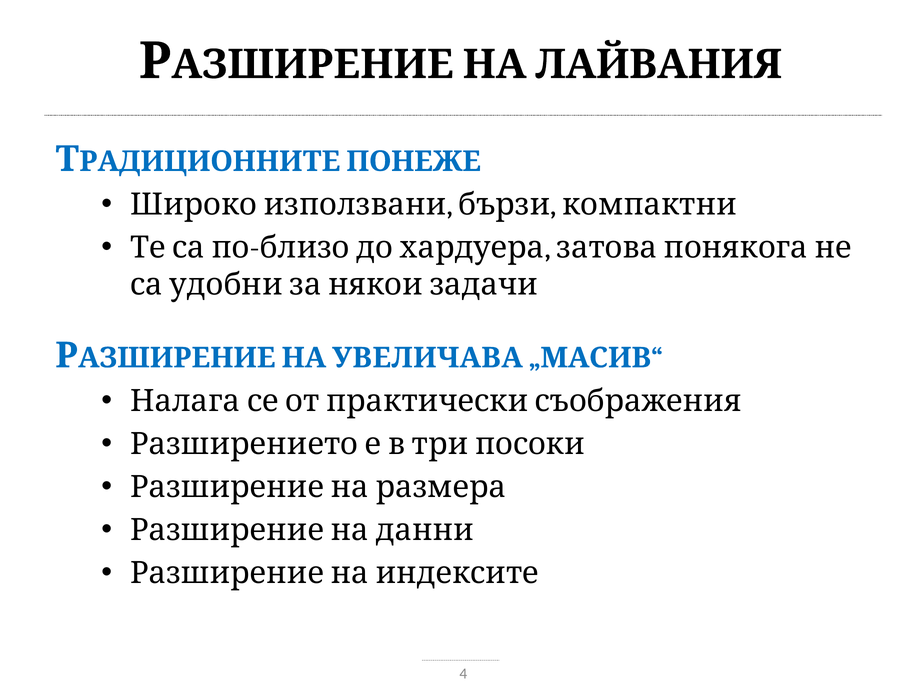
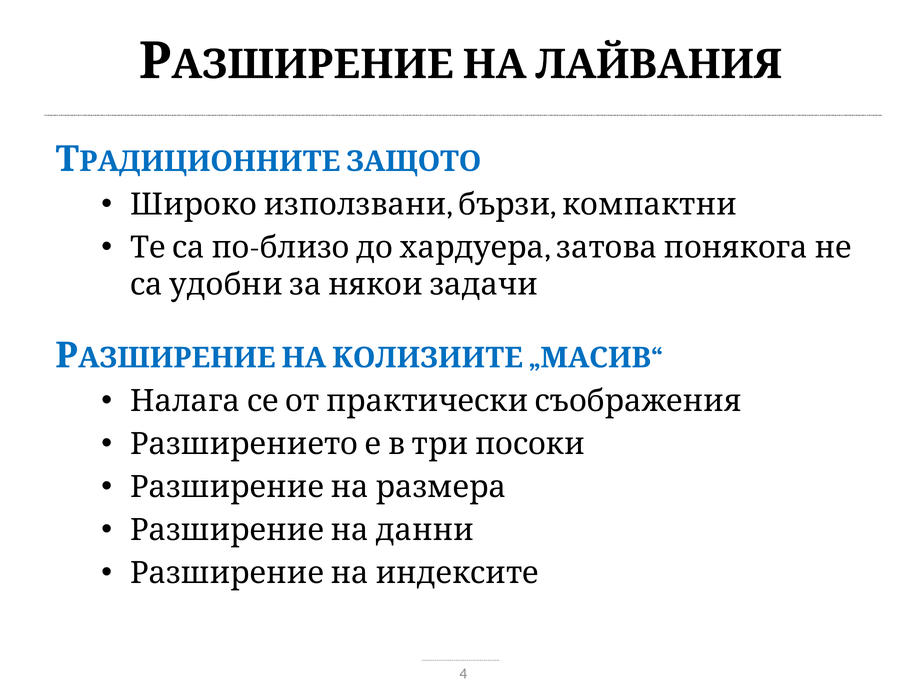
ПОНЕЖЕ: ПОНЕЖЕ -> ЗАЩОТО (414, 161)
УВЕЛИЧАВА: УВЕЛИЧАВА -> КОЛИЗИИТЕ (428, 358)
